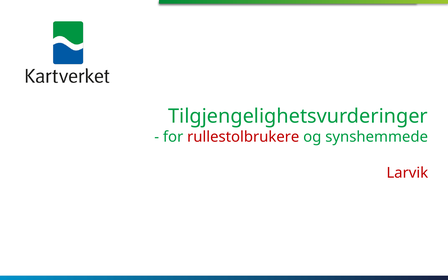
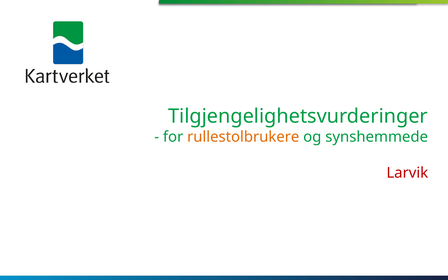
rullestolbrukere colour: red -> orange (243, 137)
